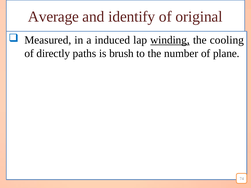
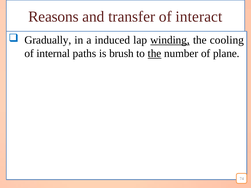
Average: Average -> Reasons (53, 17)
identify: identify -> transfer (132, 17)
original: original -> interact (199, 17)
Measured: Measured -> Gradually (48, 40)
directly: directly -> internal (53, 54)
the underline: none -> present (155, 54)
